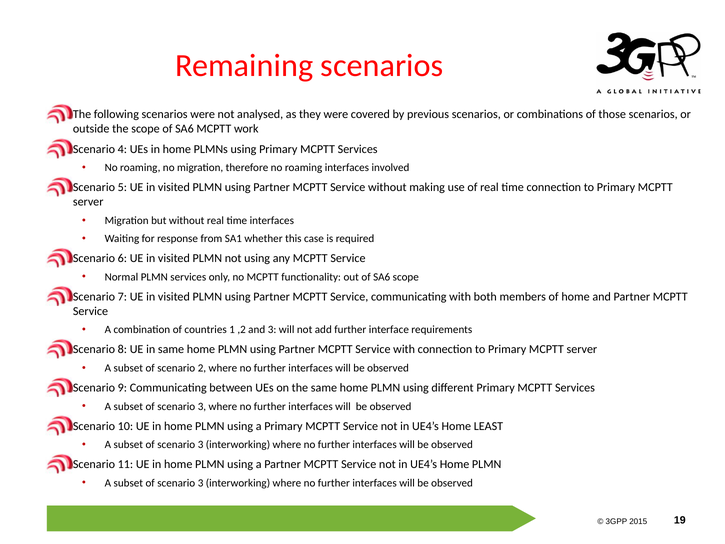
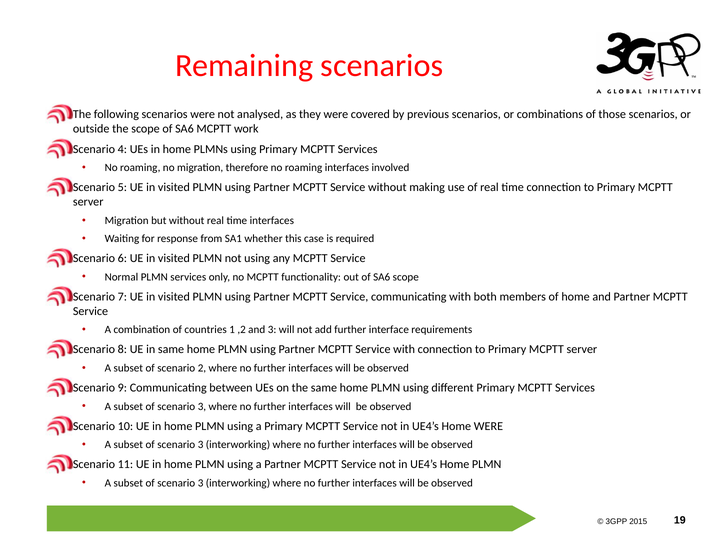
Home LEAST: LEAST -> WERE (488, 426)
